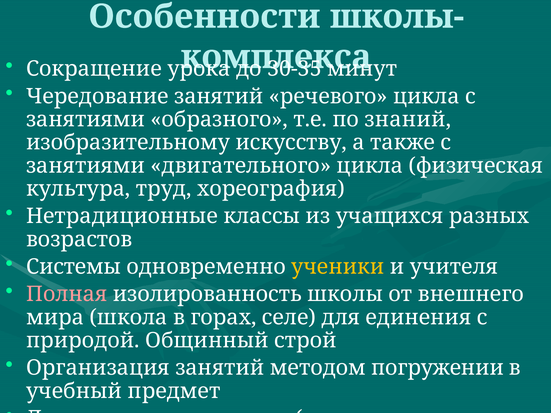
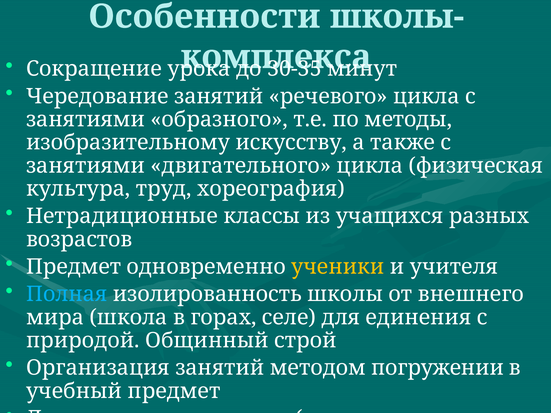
знаний: знаний -> методы (408, 120)
Системы: Системы -> Предмет (74, 267)
Полная colour: pink -> light blue (67, 294)
